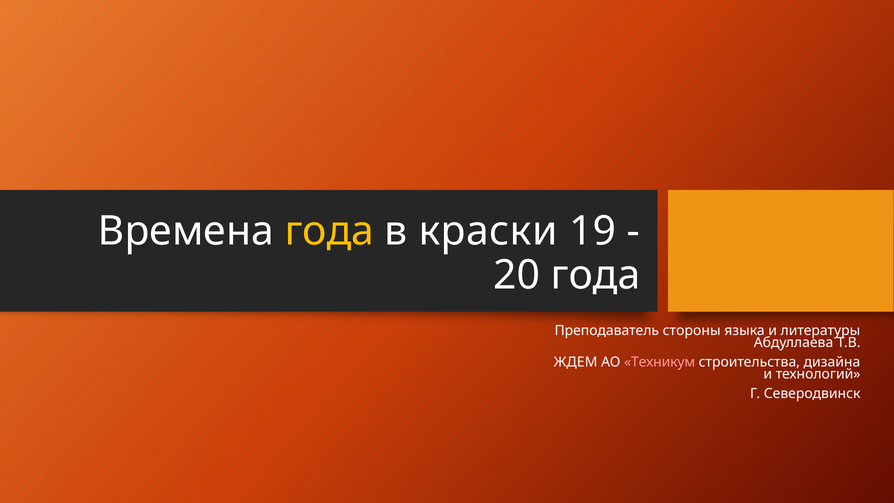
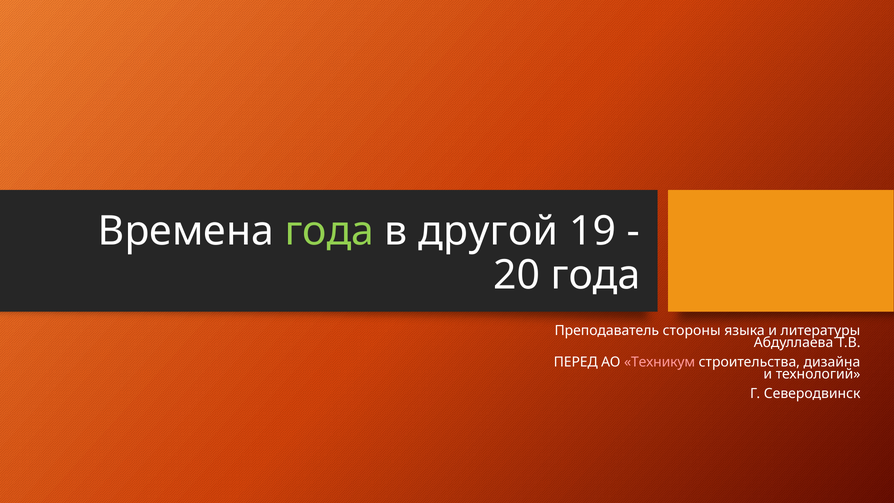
года colour: yellow -> light green (329, 231)
краски: краски -> другой (488, 231)
ЖДЕМ: ЖДЕМ -> ПЕРЕД (576, 362)
